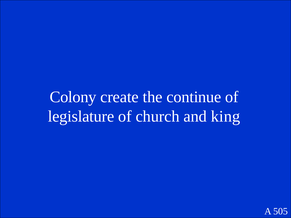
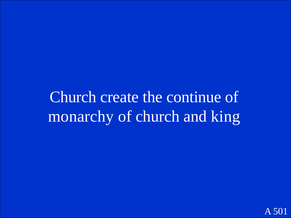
Colony: Colony -> Church (73, 97)
legislature: legislature -> monarchy (81, 117)
505: 505 -> 501 (281, 212)
